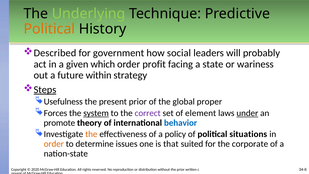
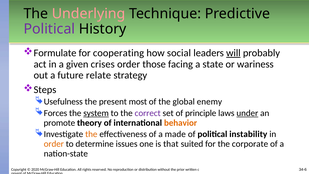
Underlying colour: light green -> pink (89, 14)
Political colour: orange -> purple (49, 29)
Described: Described -> Formulate (55, 53)
government: government -> cooperating (119, 53)
will underline: none -> present (233, 53)
which: which -> crises (103, 64)
profit: profit -> those (154, 64)
within: within -> relate (98, 75)
Steps underline: present -> none (45, 90)
present prior: prior -> most (138, 102)
proper: proper -> enemy (209, 102)
element: element -> principle (201, 113)
behavior colour: blue -> orange (181, 123)
policy: policy -> made (175, 134)
situations: situations -> instability (248, 134)
